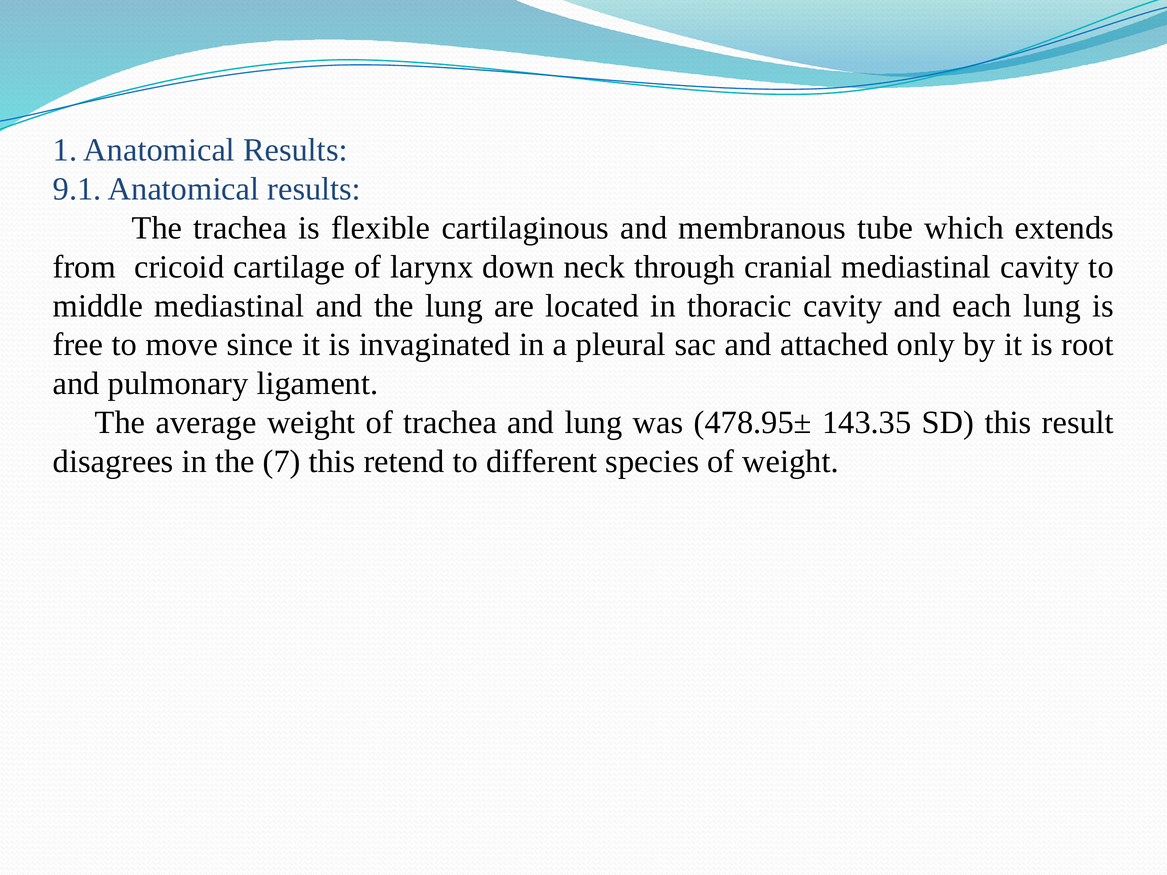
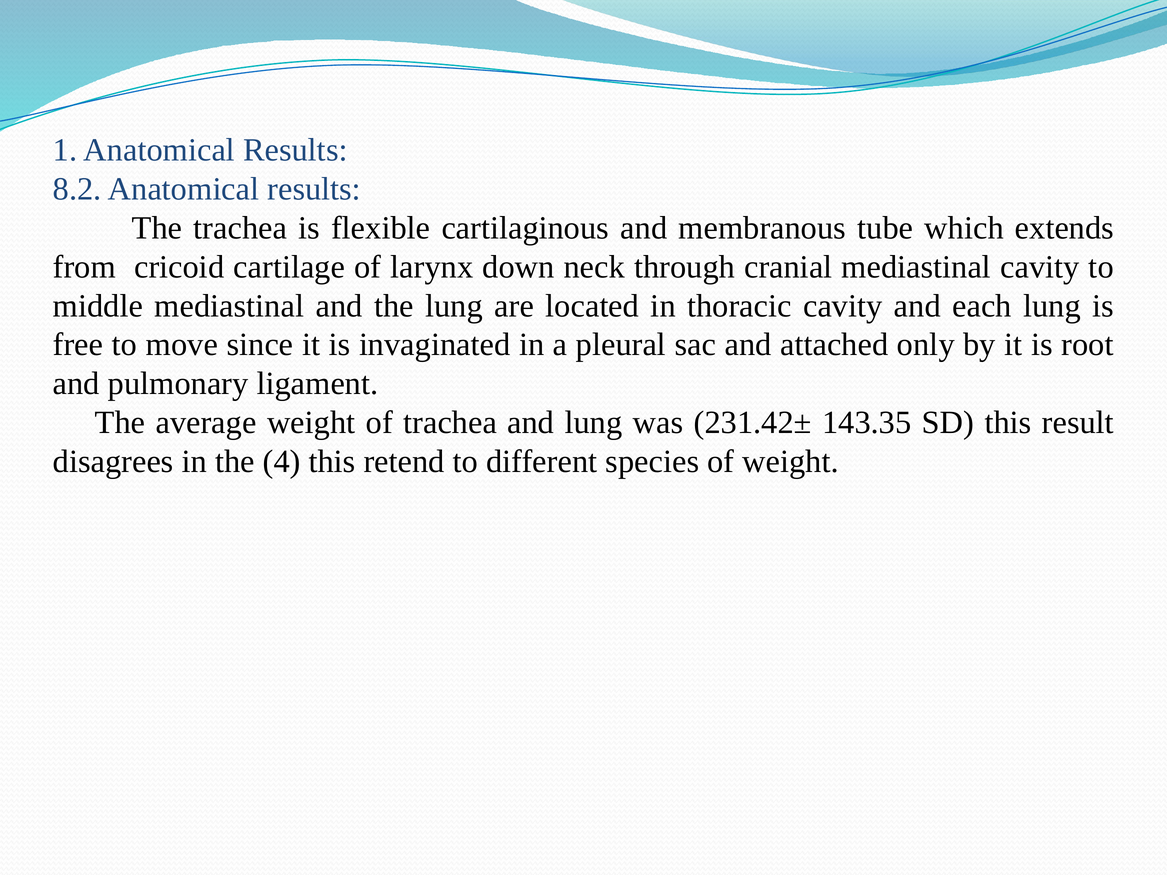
9.1: 9.1 -> 8.2 (77, 189)
478.95±: 478.95± -> 231.42± (753, 423)
7: 7 -> 4 (282, 462)
